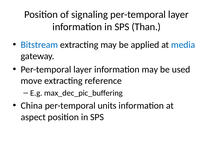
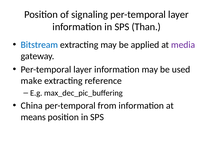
media colour: blue -> purple (183, 45)
move: move -> make (31, 81)
units: units -> from (107, 106)
aspect: aspect -> means (33, 117)
